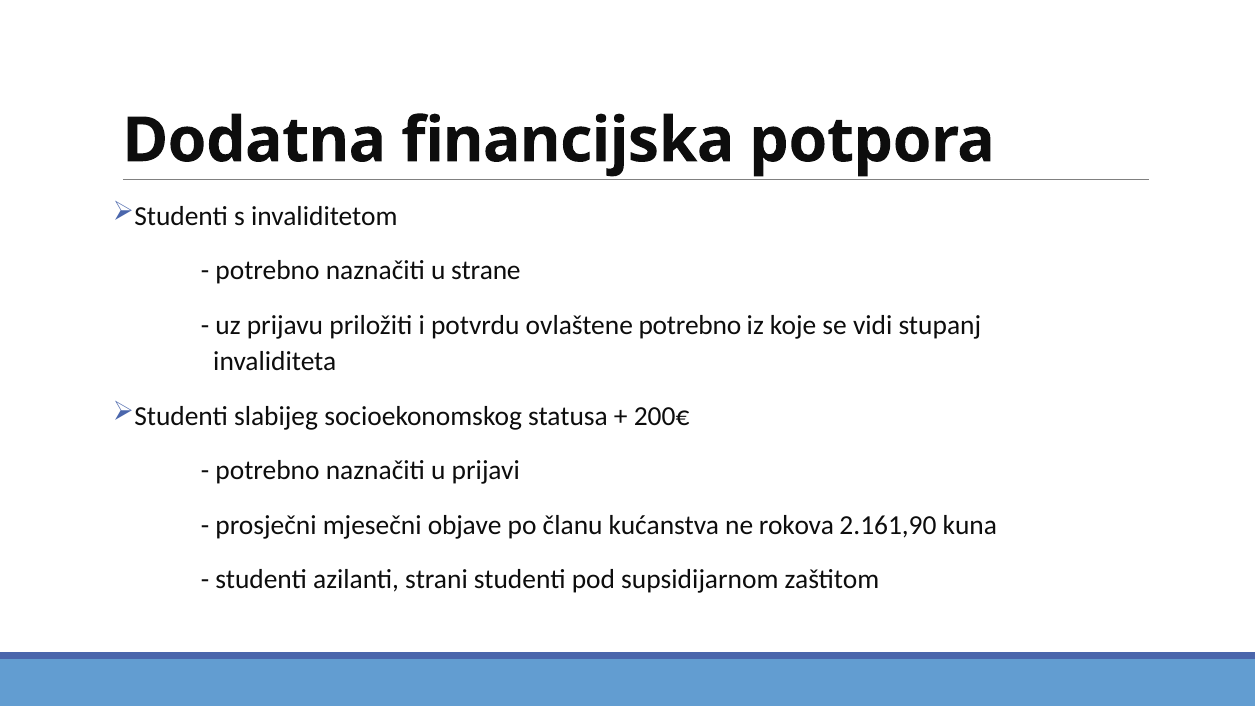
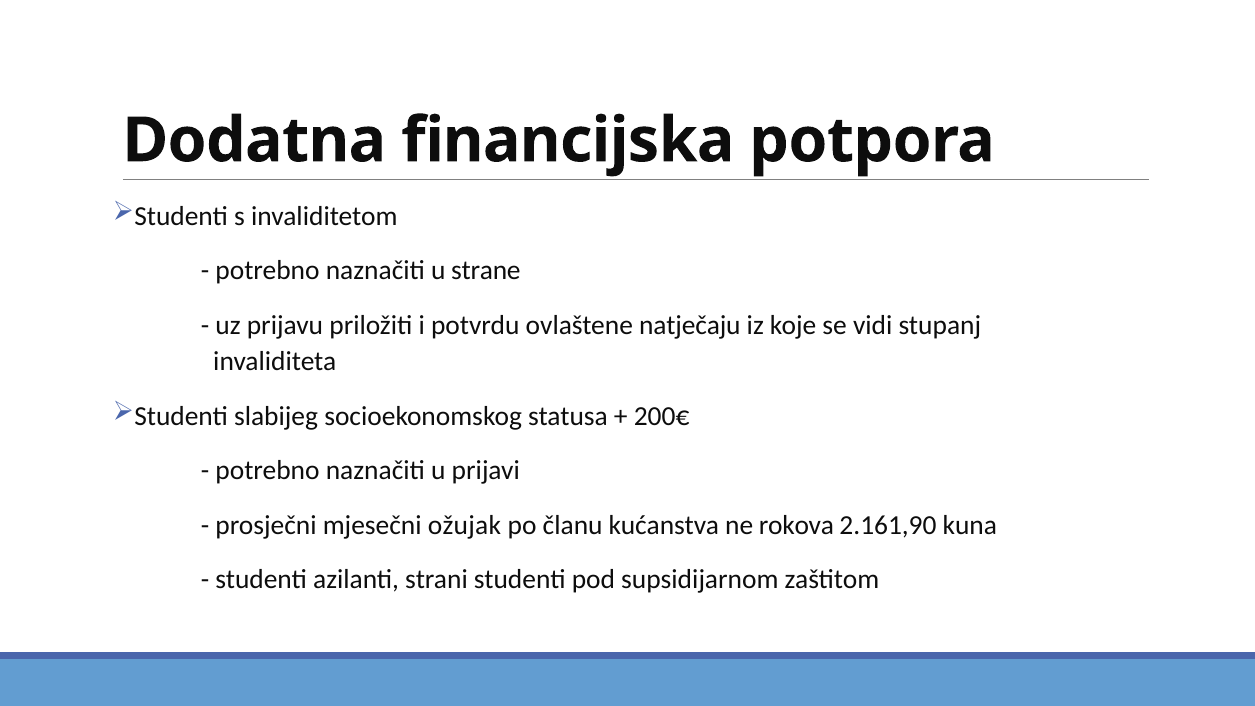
ovlaštene potrebno: potrebno -> natječaju (690, 325)
objave: objave -> ožujak (464, 525)
